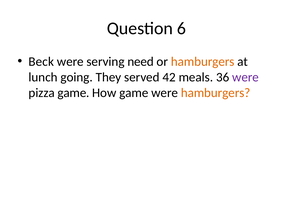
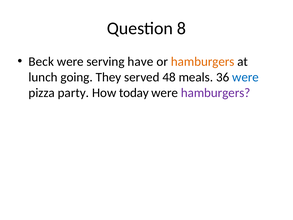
6: 6 -> 8 (181, 28)
need: need -> have (140, 61)
42: 42 -> 48 (169, 77)
were colour: purple -> blue (245, 77)
pizza game: game -> party (73, 93)
How game: game -> today (134, 93)
hamburgers colour: orange -> purple (216, 93)
